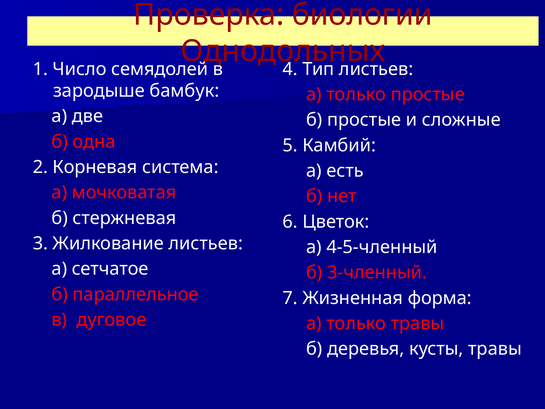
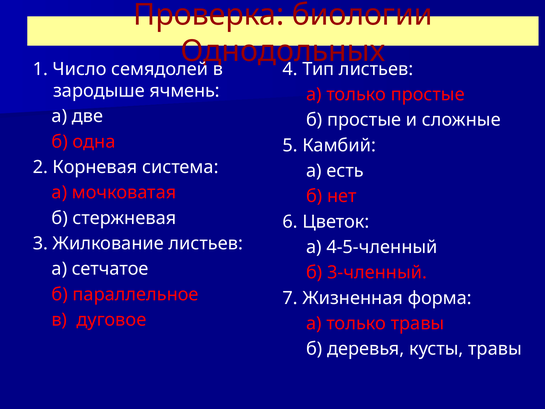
бамбук: бамбук -> ячмень (185, 91)
